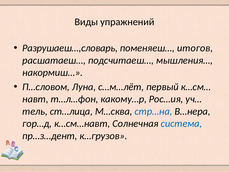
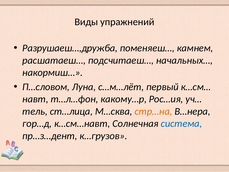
Разрушаеш…,словарь: Разрушаеш…,словарь -> Разрушаеш…,дружба (70, 48)
итогов: итогов -> камнем (195, 48)
мышления…: мышления… -> начальных… (184, 60)
стр…на colour: blue -> orange (153, 111)
